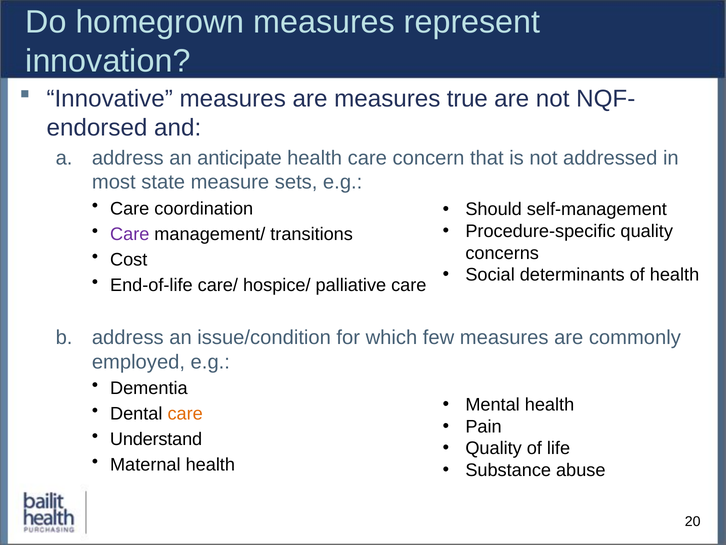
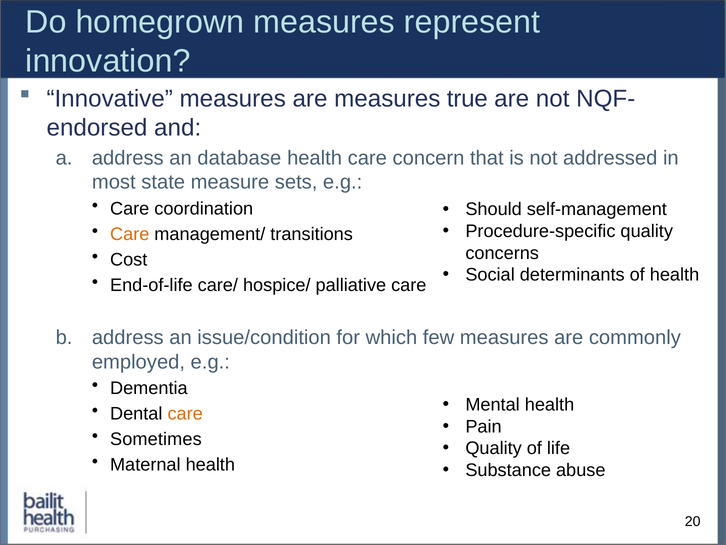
anticipate: anticipate -> database (239, 158)
Care colour: purple -> orange (130, 234)
Understand: Understand -> Sometimes (156, 439)
